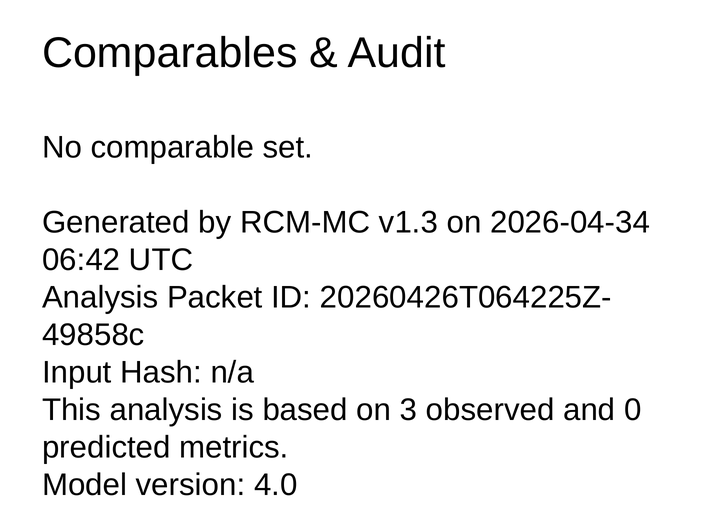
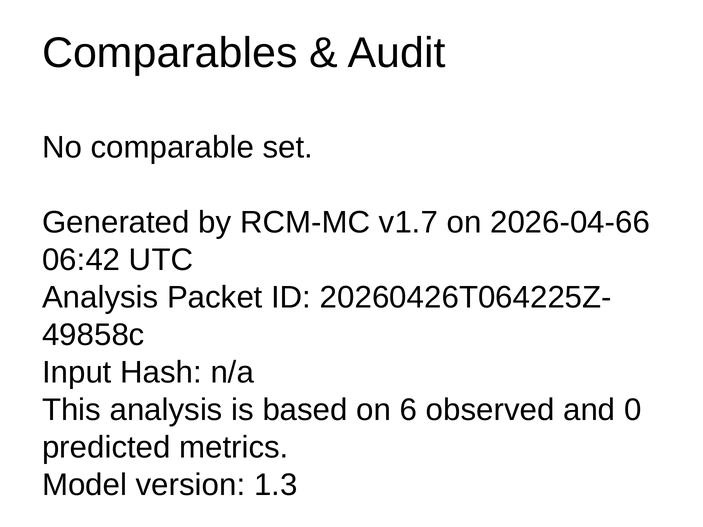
v1.3: v1.3 -> v1.7 (408, 222)
2026-04-34: 2026-04-34 -> 2026-04-66 (570, 222)
3: 3 -> 6 (409, 410)
4.0: 4.0 -> 1.3 (276, 485)
